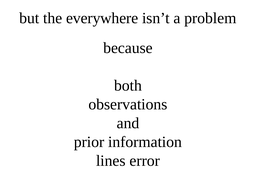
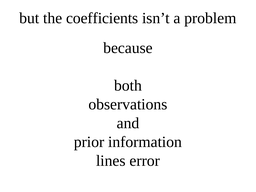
everywhere: everywhere -> coefficients (102, 18)
